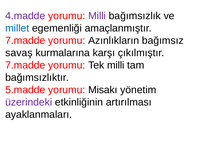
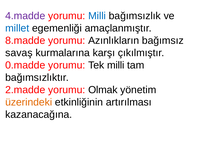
Milli colour: purple -> blue (97, 16)
7.madde: 7.madde -> 8.madde (25, 41)
7.madde: 7.madde -> 0.madde (25, 65)
5.madde: 5.madde -> 2.madde (25, 90)
Misakı: Misakı -> Olmak (103, 90)
üzerindeki colour: purple -> orange (29, 102)
ayaklanmaları: ayaklanmaları -> kazanacağına (39, 115)
